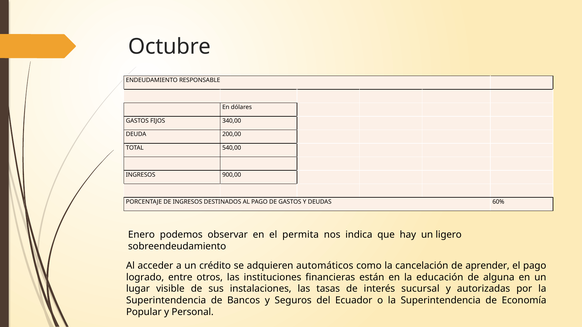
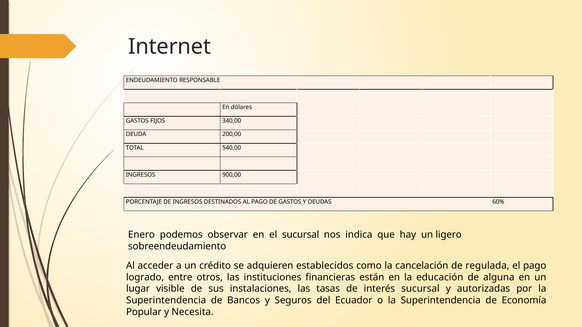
Octubre: Octubre -> Internet (170, 47)
el permita: permita -> sucursal (301, 235)
automáticos: automáticos -> establecidos (325, 266)
aprender: aprender -> regulada (487, 266)
Personal: Personal -> Necesita (193, 312)
